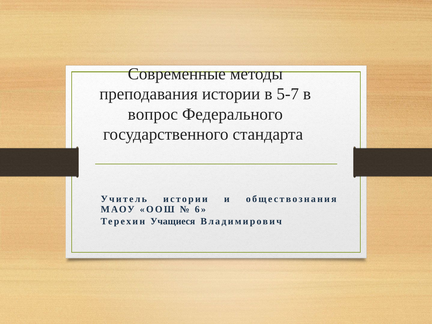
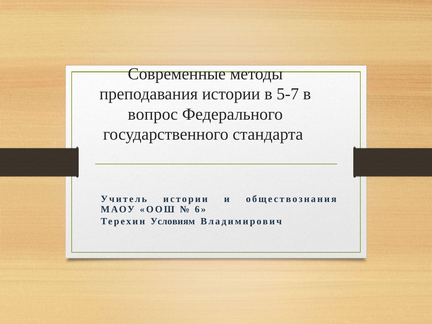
Учащиеся: Учащиеся -> Условиям (173, 221)
